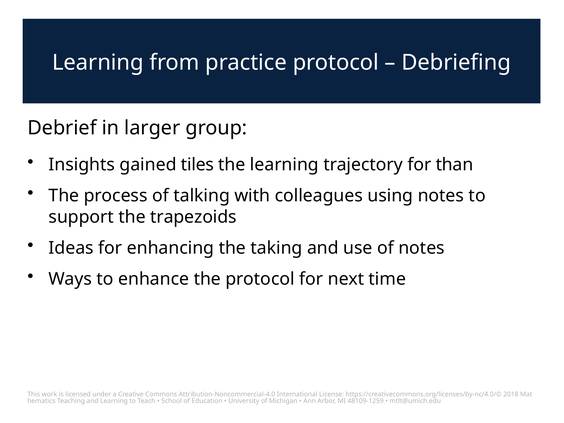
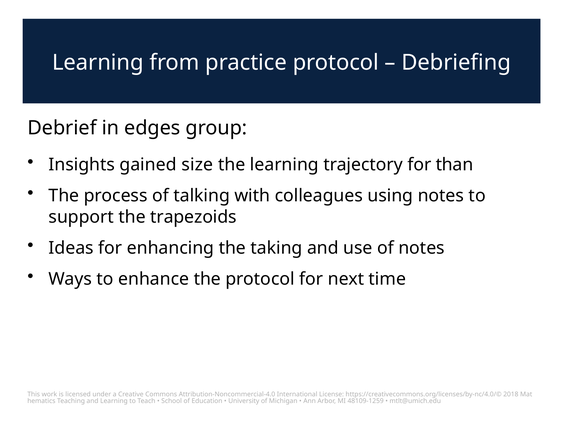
larger: larger -> edges (152, 128)
tiles: tiles -> size (197, 165)
